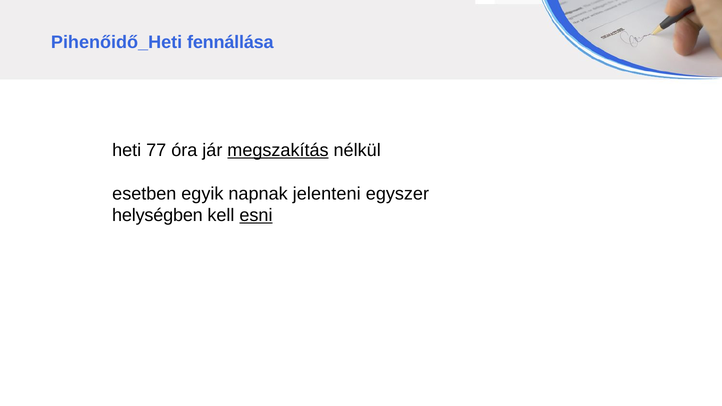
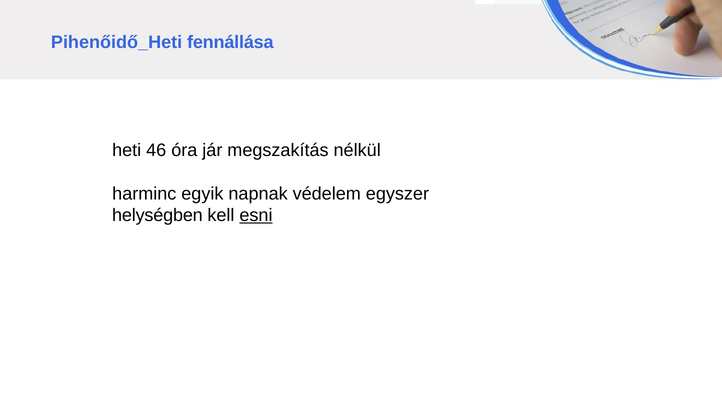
77: 77 -> 46 (156, 150)
megszakítás underline: present -> none (278, 150)
esetben: esetben -> harminc (144, 194)
jelenteni: jelenteni -> védelem (327, 194)
